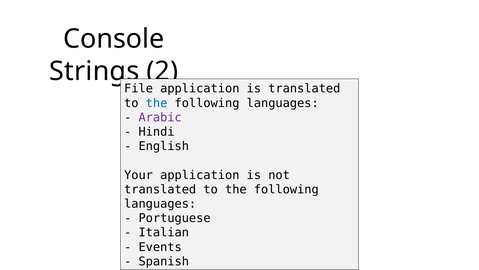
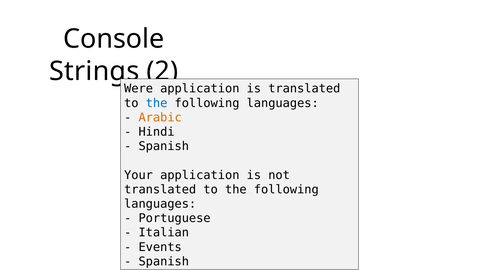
File: File -> Were (139, 88)
Arabic colour: purple -> orange (160, 117)
English: English -> Spanish (164, 146)
